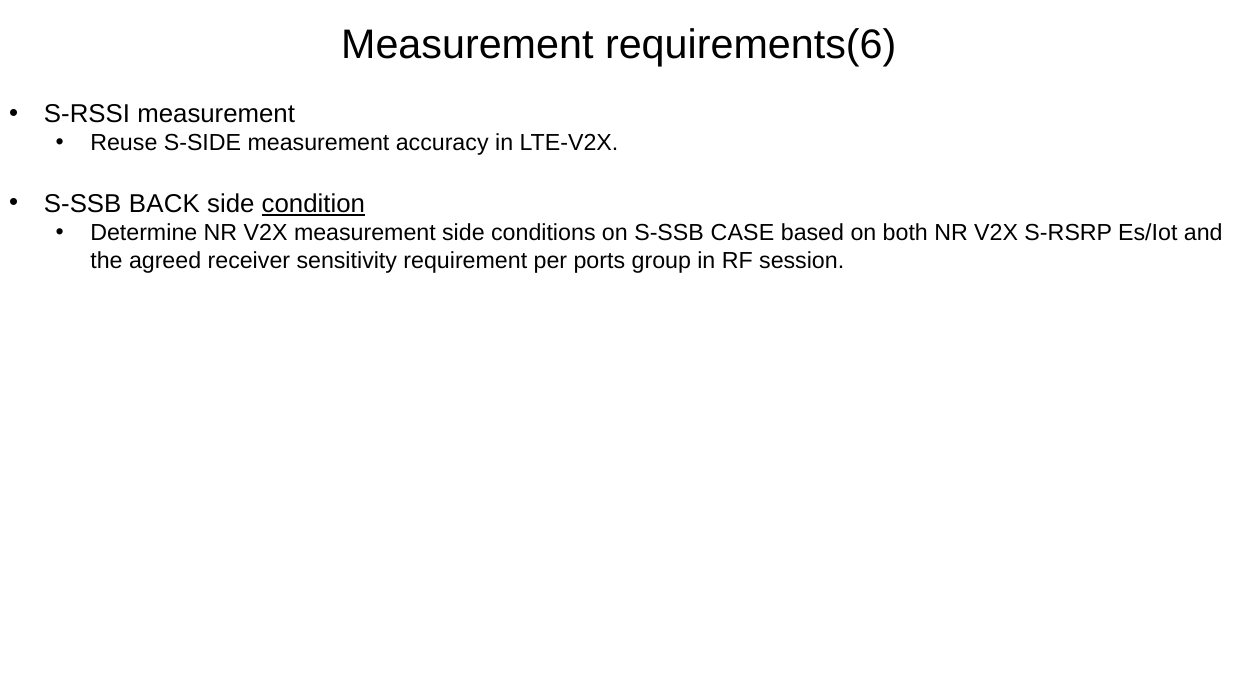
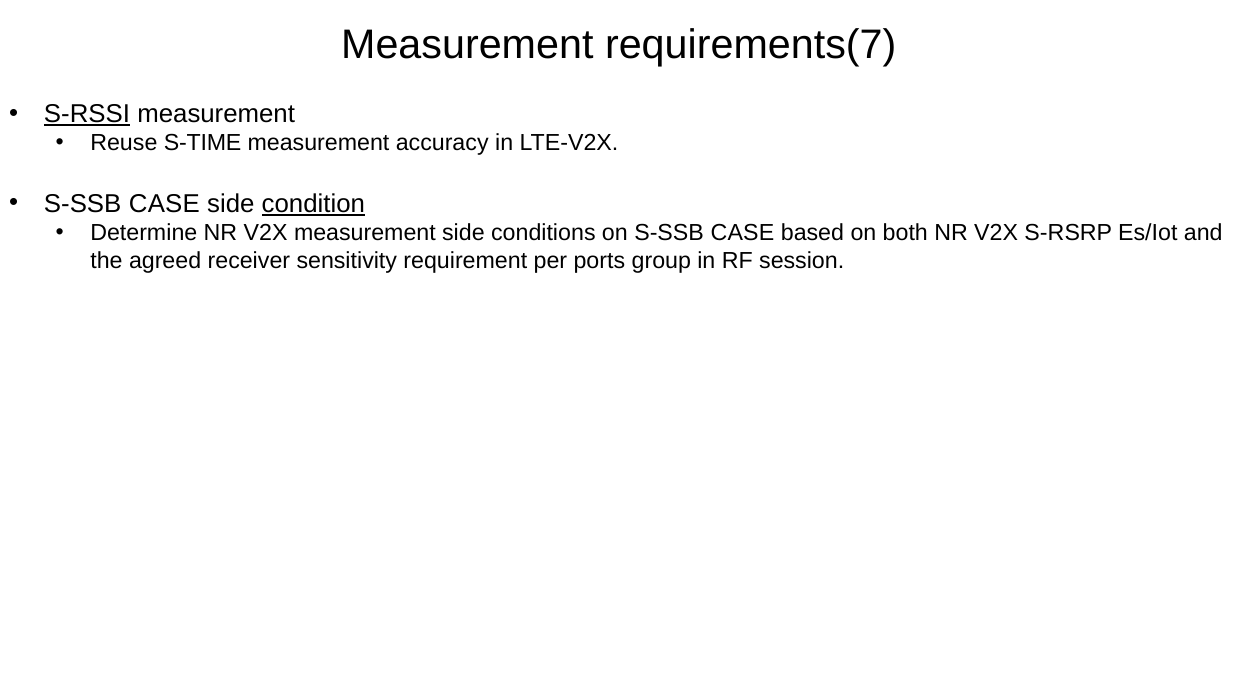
requirements(6: requirements(6 -> requirements(7 (751, 45)
S-RSSI underline: none -> present (87, 114)
S-SIDE: S-SIDE -> S-TIME (203, 143)
BACK: BACK -> CASE (164, 204)
